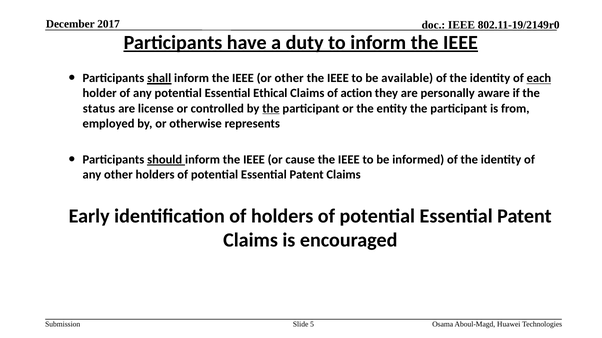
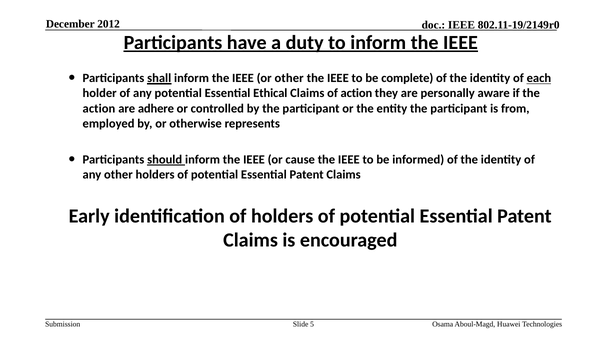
2017: 2017 -> 2012 (109, 24)
available: available -> complete (407, 78)
status: status -> action (99, 109)
license: license -> adhere (156, 109)
the underline: present -> none (271, 109)
